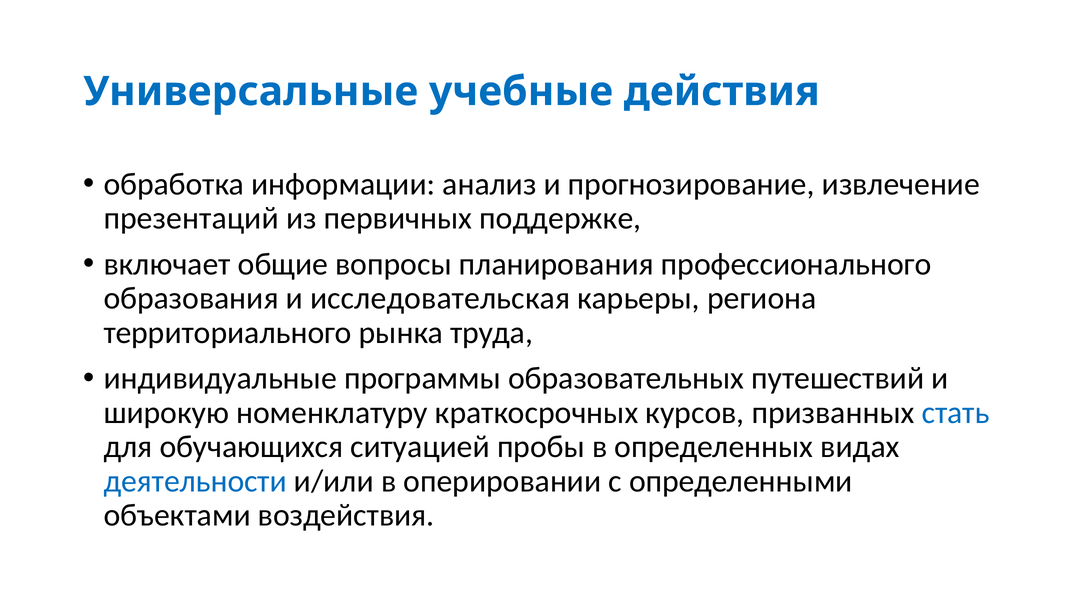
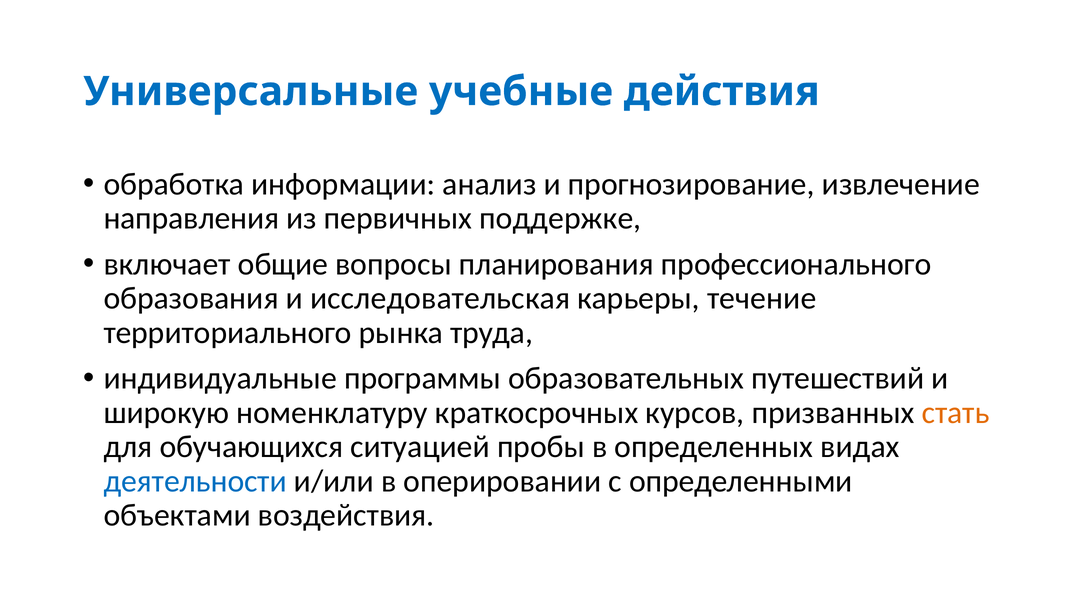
презентаций: презентаций -> направления (191, 219)
региона: региона -> течение (762, 298)
стать colour: blue -> orange (956, 413)
